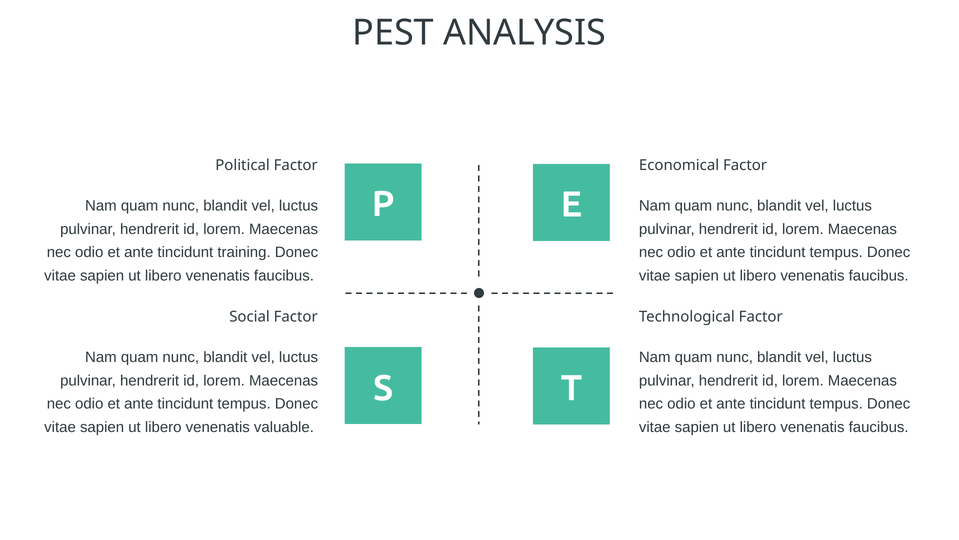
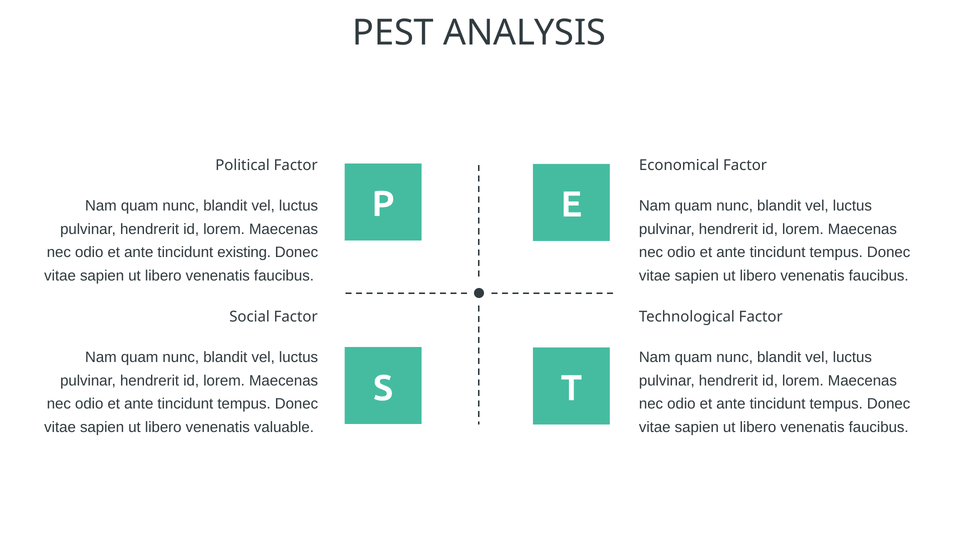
training: training -> existing (244, 252)
